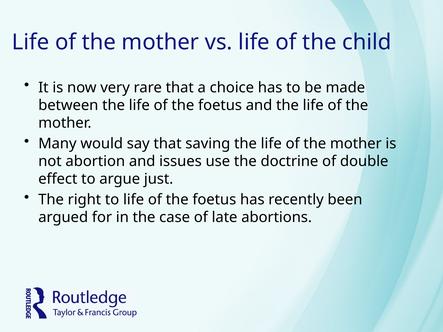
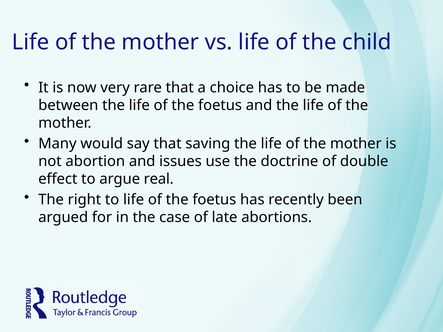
just: just -> real (159, 179)
